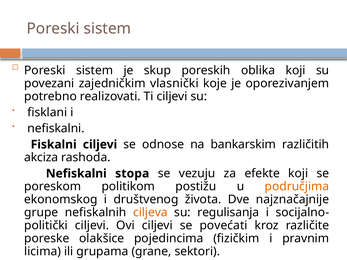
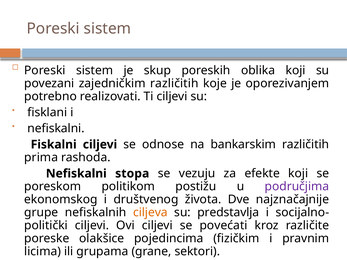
zajedničkim vlasnički: vlasnički -> različitih (174, 84)
akciza: akciza -> prima (41, 158)
područjima colour: orange -> purple (297, 187)
regulisanja: regulisanja -> predstavlja (228, 213)
